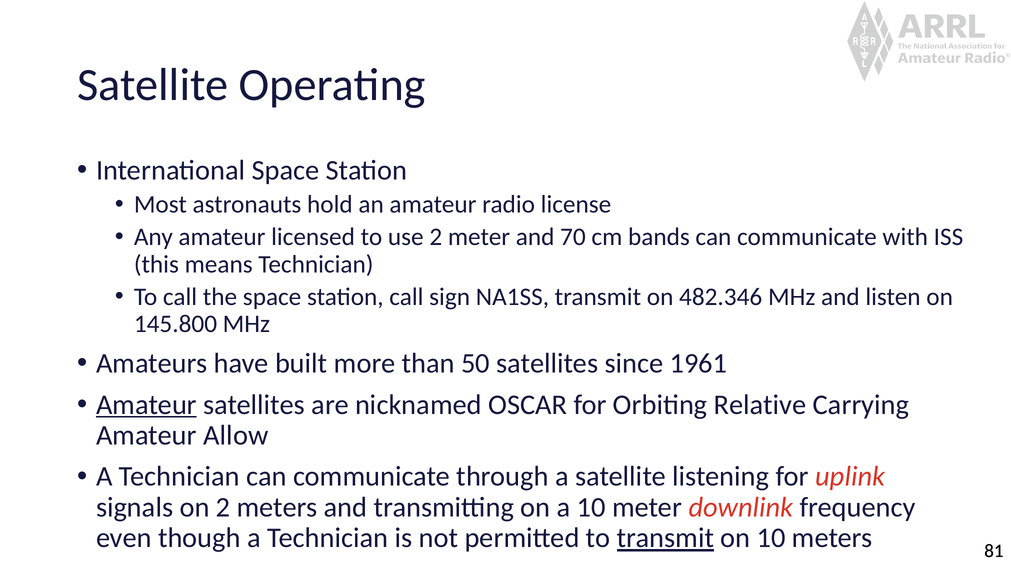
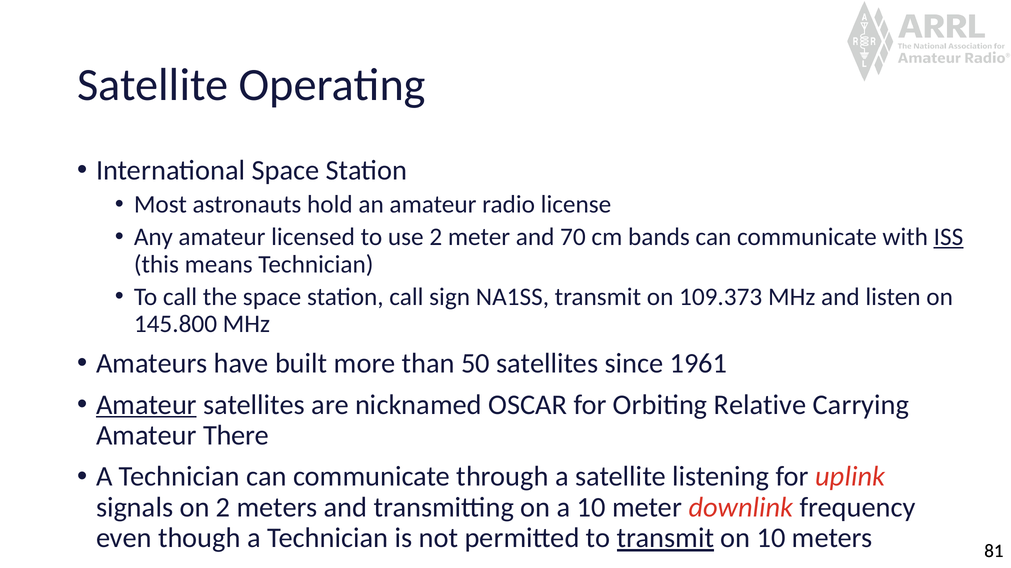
ISS underline: none -> present (949, 237)
482.346: 482.346 -> 109.373 (721, 297)
Allow: Allow -> There (236, 436)
